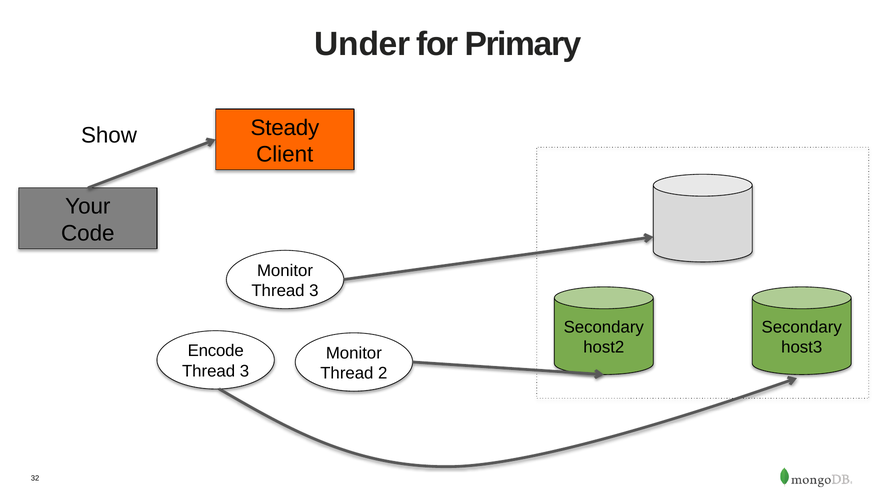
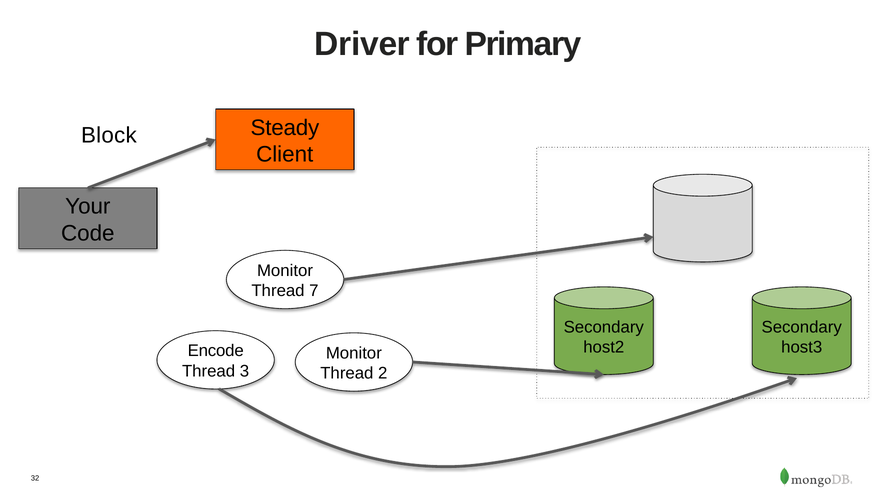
Under: Under -> Driver (362, 44)
Show: Show -> Block (109, 135)
3: 3 -> 7 (314, 291)
